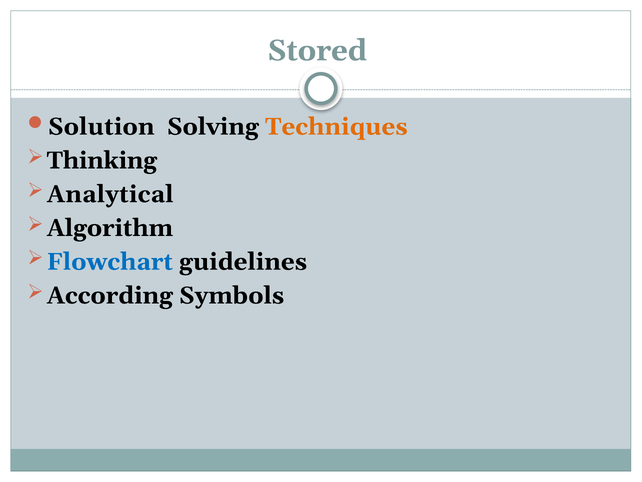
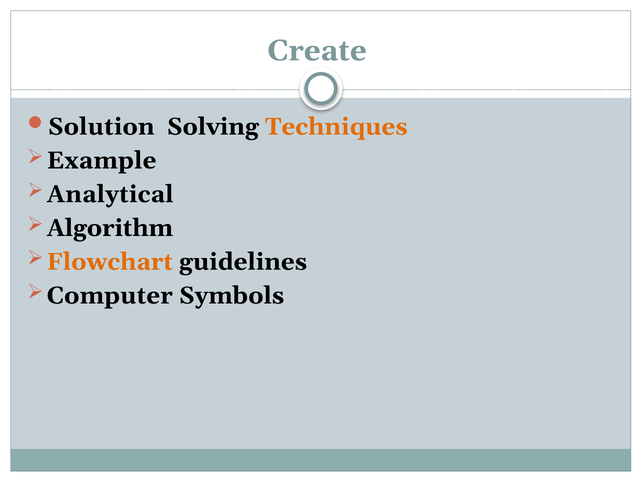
Stored: Stored -> Create (317, 51)
Thinking: Thinking -> Example (102, 160)
Flowchart colour: blue -> orange (110, 261)
According: According -> Computer (110, 295)
